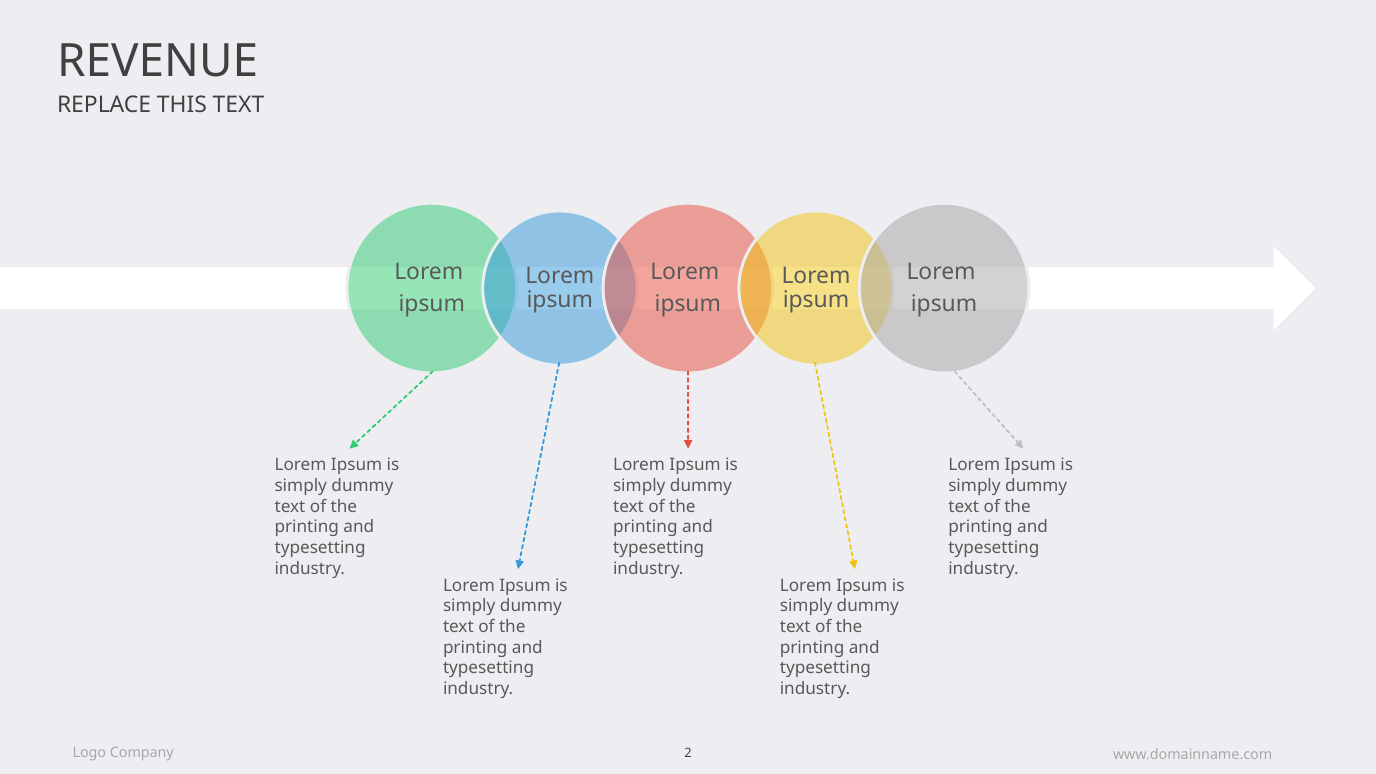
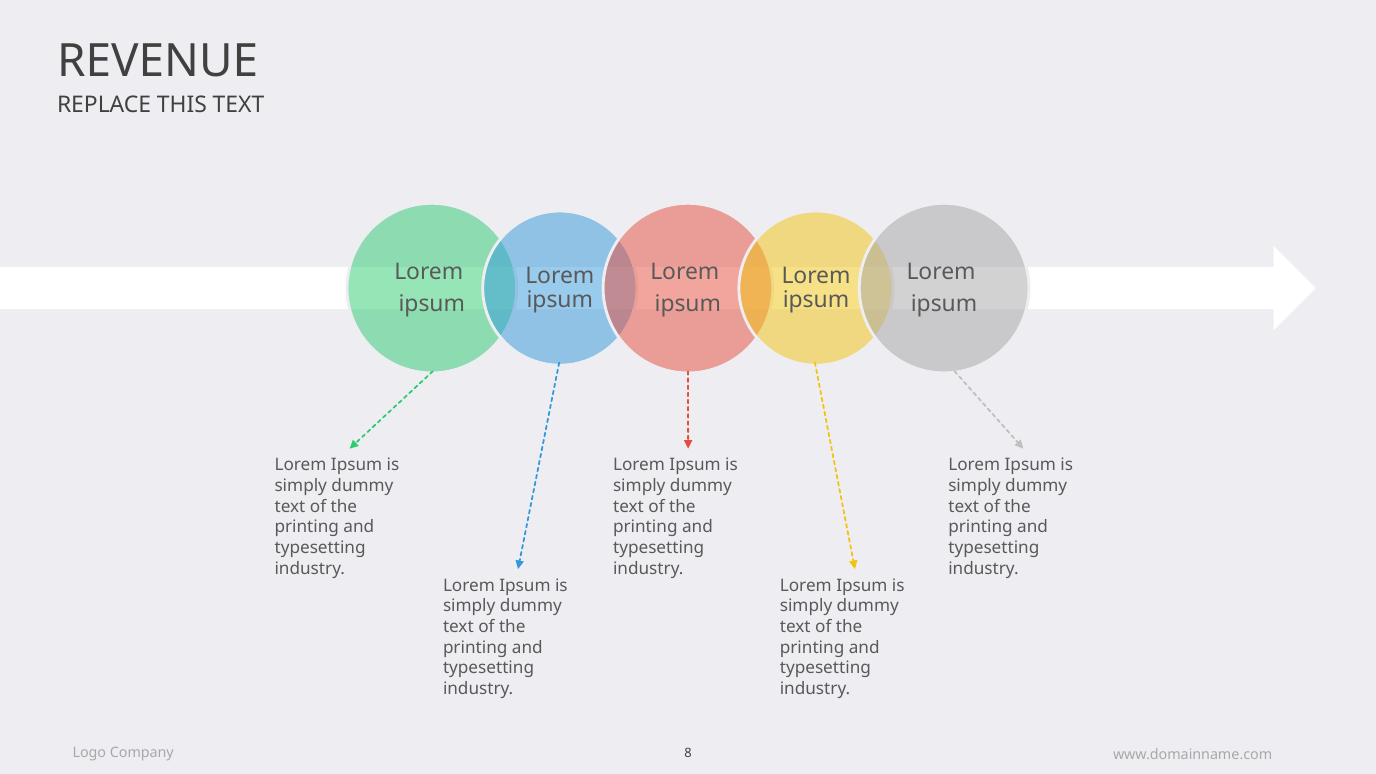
2: 2 -> 8 (688, 753)
